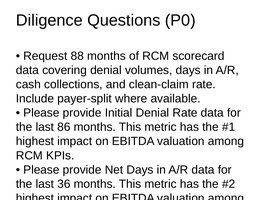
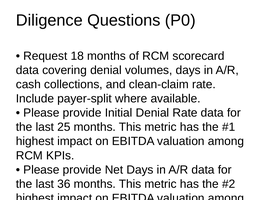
88: 88 -> 18 (77, 56)
86: 86 -> 25 (64, 127)
